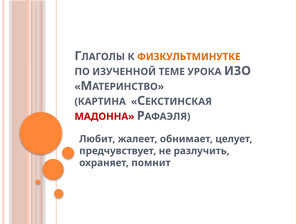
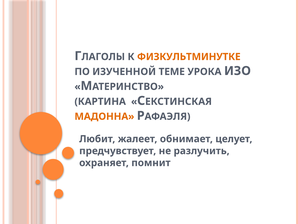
МАДОННА colour: red -> orange (104, 116)
